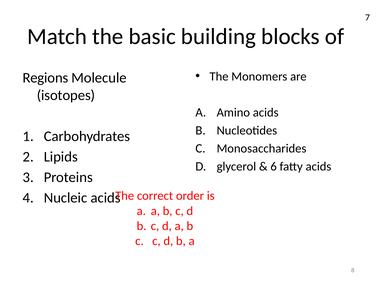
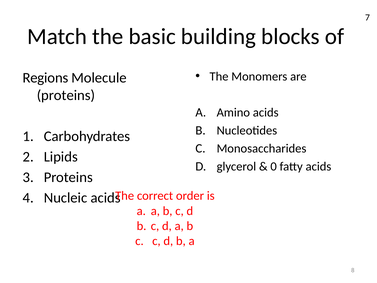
isotopes: isotopes -> proteins (66, 95)
6: 6 -> 0 (274, 166)
